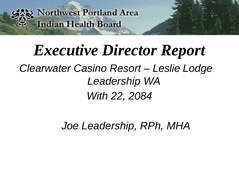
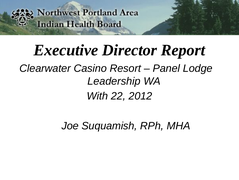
Leslie: Leslie -> Panel (166, 68)
2084: 2084 -> 2012 (140, 96)
Joe Leadership: Leadership -> Suquamish (109, 125)
